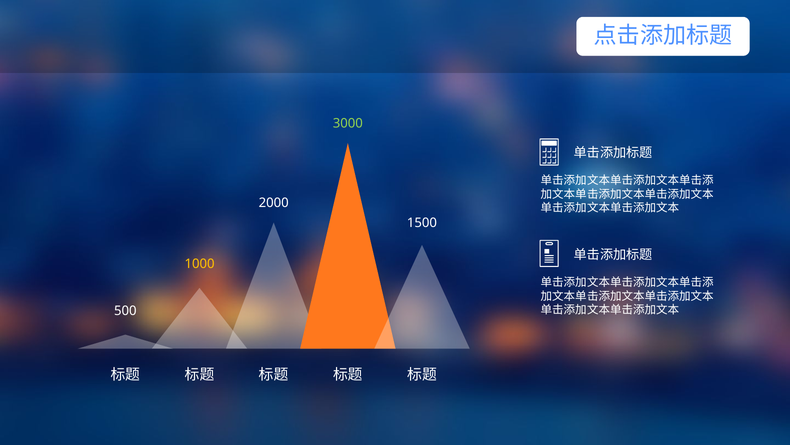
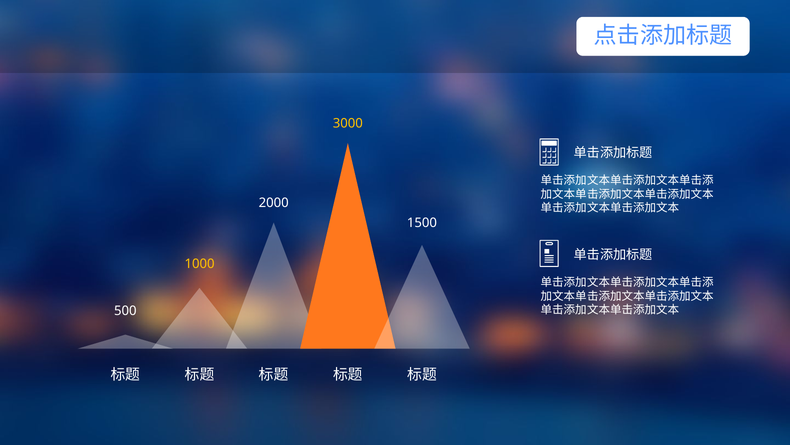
3000 colour: light green -> yellow (348, 123)
